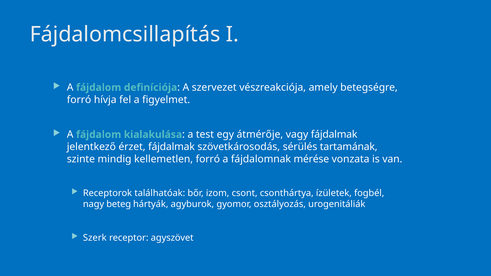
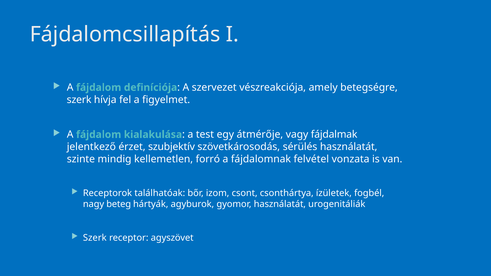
forró: forró -> szerk (79, 100)
érzet fájdalmak: fájdalmak -> szubjektív (172, 147)
sérülés tartamának: tartamának -> használatát (349, 147)
mérése: mérése -> felvétel (311, 159)
gyomor osztályozás: osztályozás -> használatát (280, 204)
